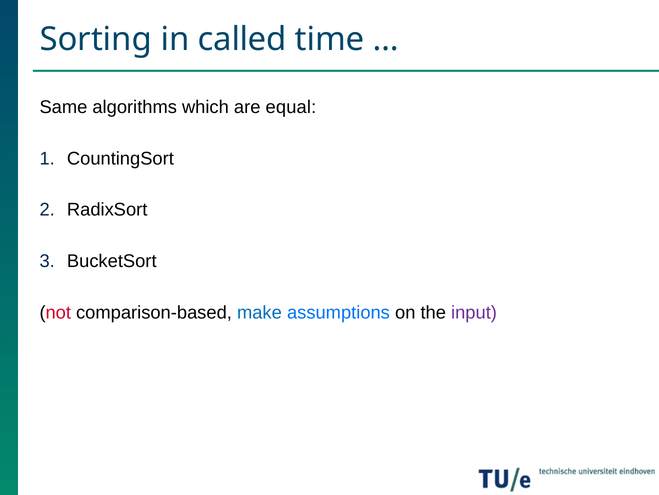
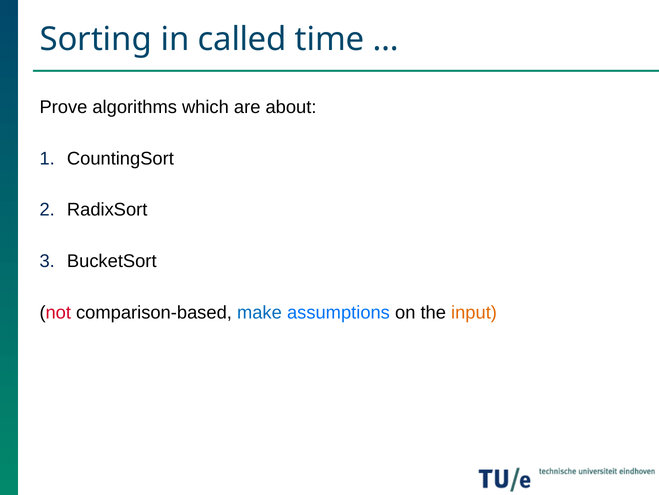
Same: Same -> Prove (63, 107)
equal: equal -> about (291, 107)
input colour: purple -> orange (474, 312)
